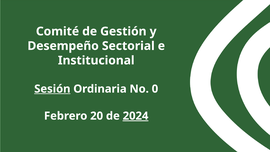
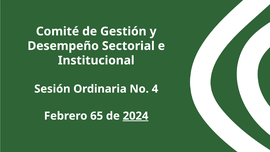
Sesión underline: present -> none (52, 89)
0: 0 -> 4 (155, 89)
20: 20 -> 65 (97, 116)
